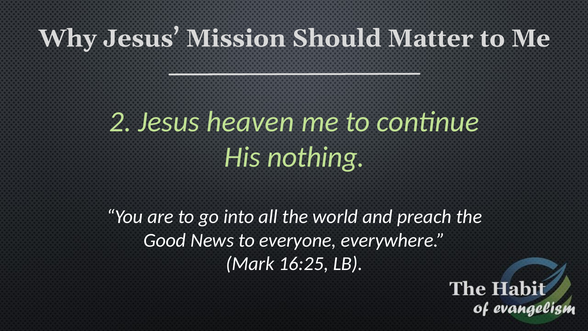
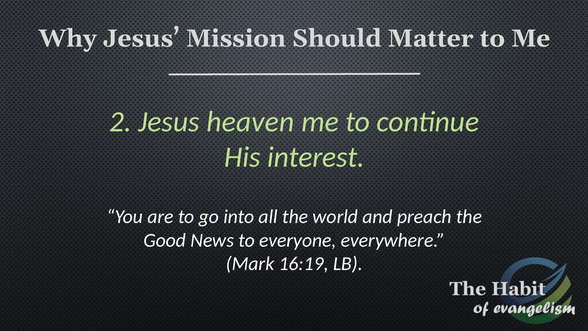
nothing: nothing -> interest (316, 157)
16:25: 16:25 -> 16:19 (304, 264)
